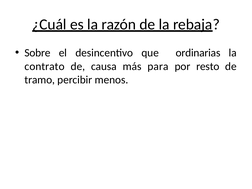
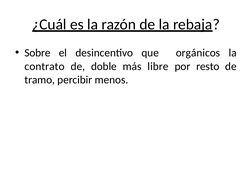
ordinarias: ordinarias -> orgánicos (198, 53)
causa: causa -> doble (104, 66)
para: para -> libre (158, 66)
